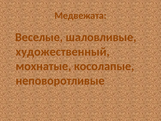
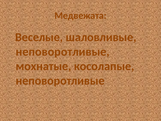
художественный: художественный -> неповоротливые (63, 52)
